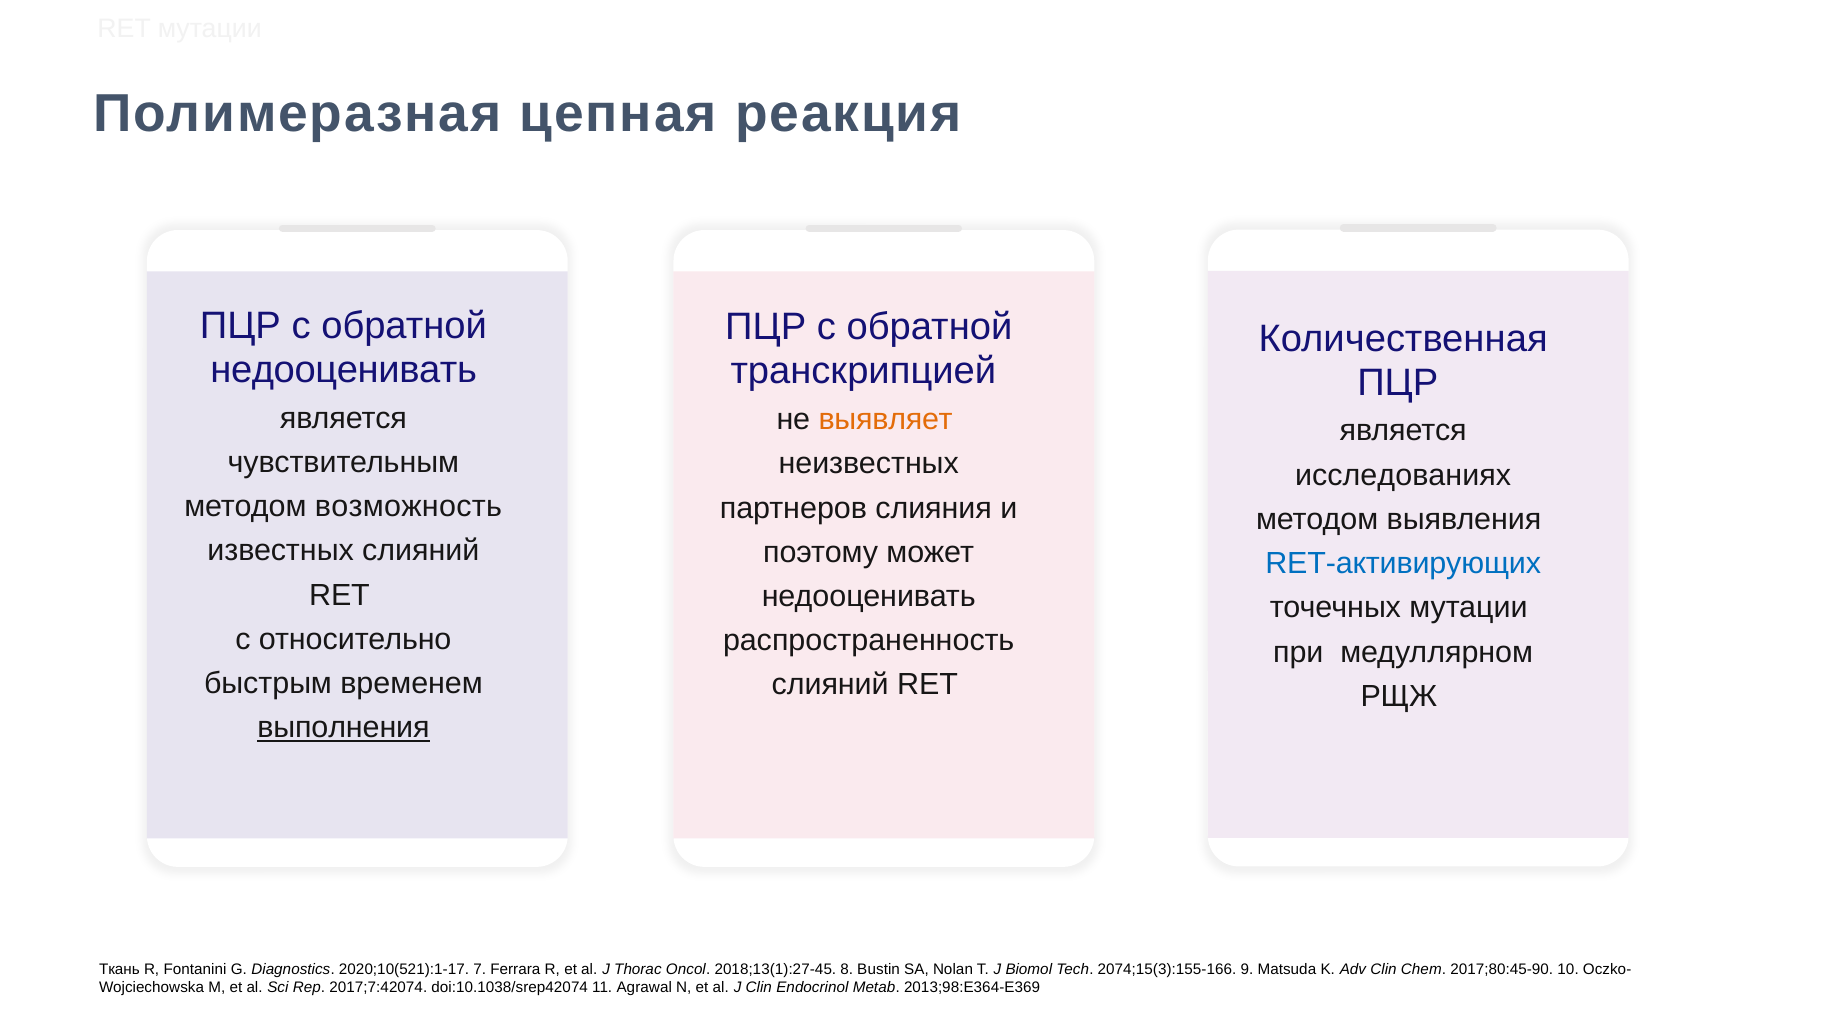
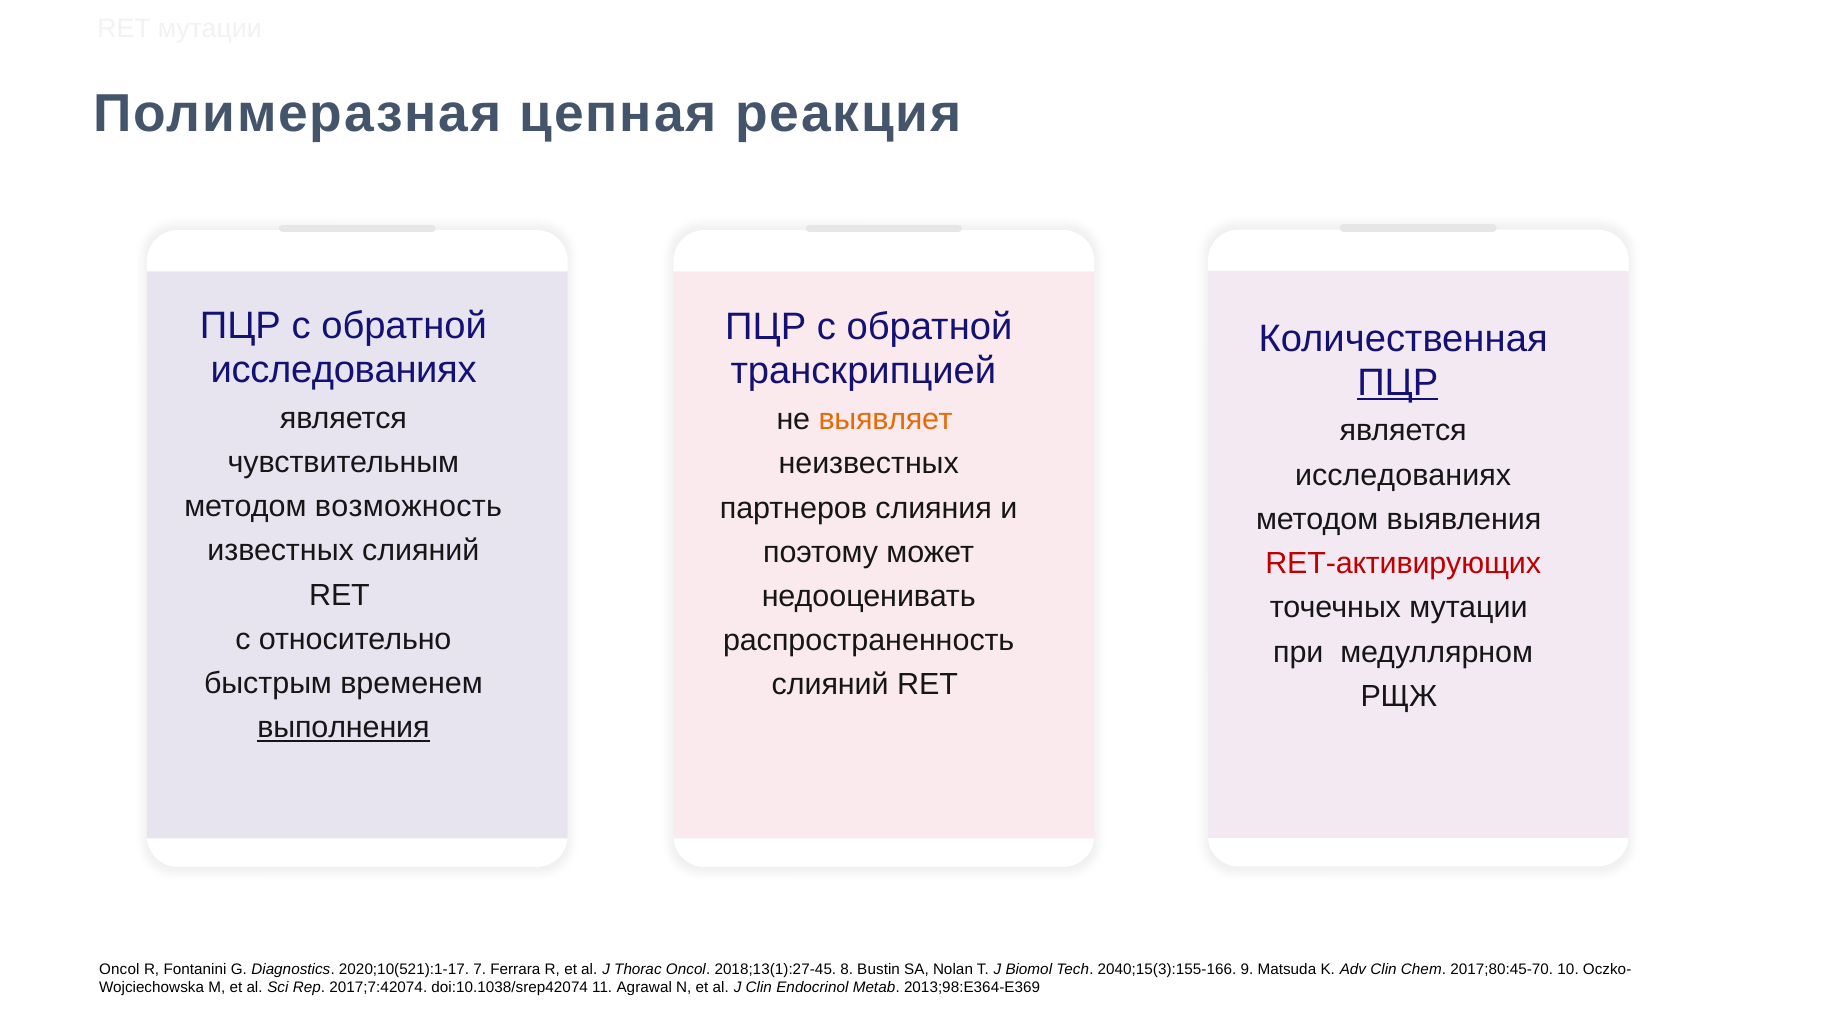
недооценивать: недооценивать -> исследованиях (344, 370)
ПЦР underline: none -> present (1398, 382)
RET-активирующих colour: blue -> red (1403, 563)
Ткань: Ткань -> Oncol (119, 969)
2074;15(3):155-166: 2074;15(3):155-166 -> 2040;15(3):155-166 (1167, 969)
2017;80:45-90: 2017;80:45-90 -> 2017;80:45-70 (1502, 969)
